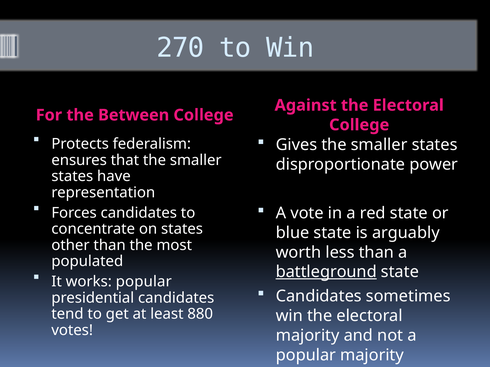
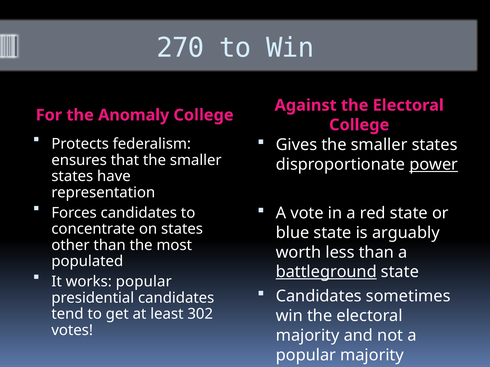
Between: Between -> Anomaly (134, 115)
power underline: none -> present (434, 165)
880: 880 -> 302 (200, 314)
